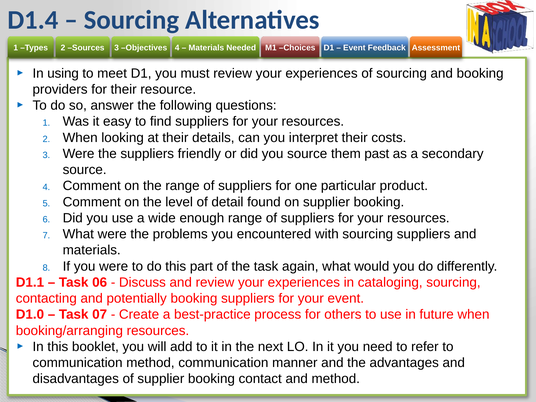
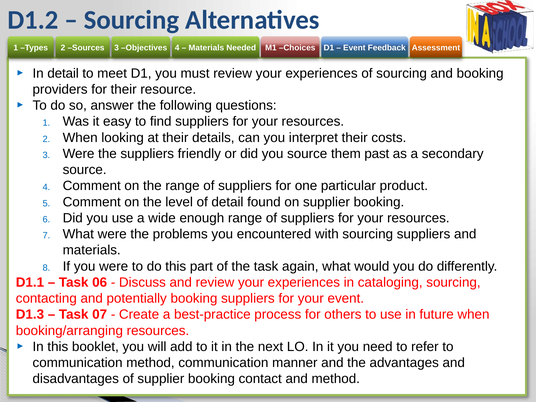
D1.4: D1.4 -> D1.2 (33, 20)
In using: using -> detail (63, 73)
D1.0: D1.0 -> D1.3 (30, 314)
